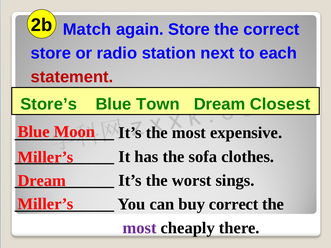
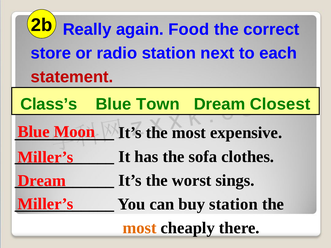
Match: Match -> Really (87, 29)
again Store: Store -> Food (189, 29)
Store’s: Store’s -> Class’s (49, 104)
buy correct: correct -> station (234, 204)
most colour: purple -> orange (140, 228)
